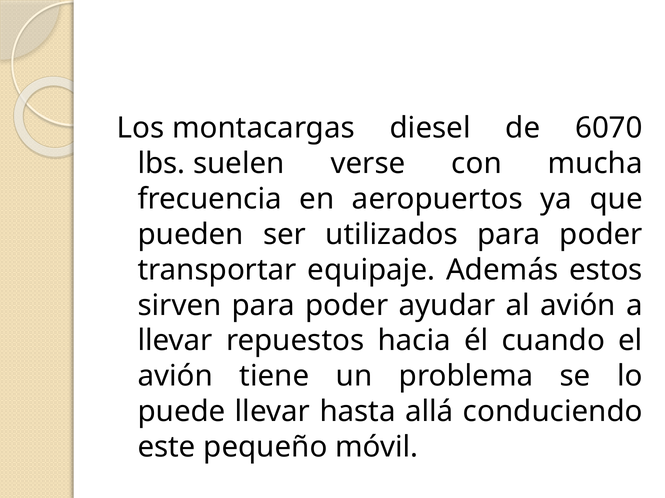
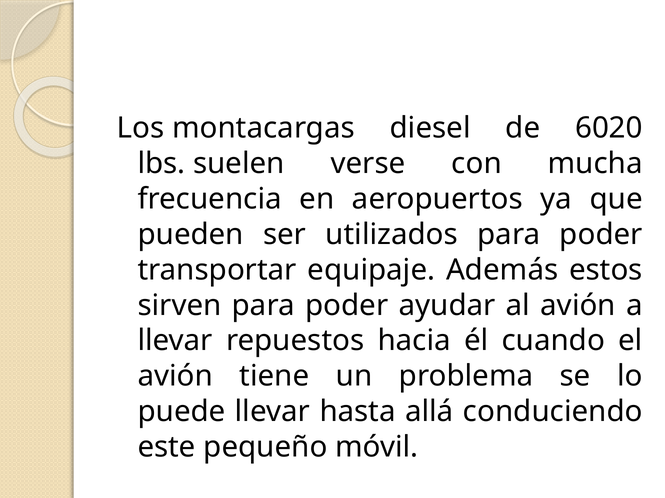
6070: 6070 -> 6020 (609, 128)
